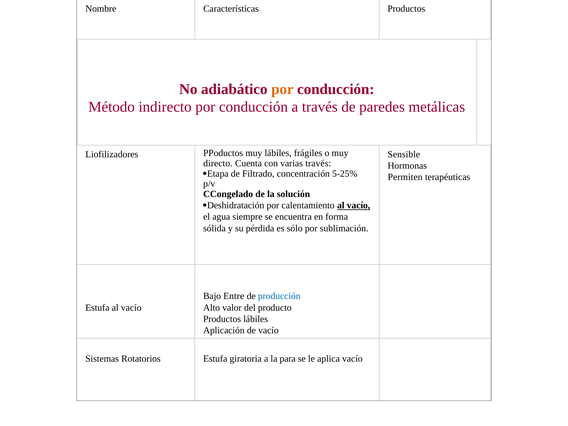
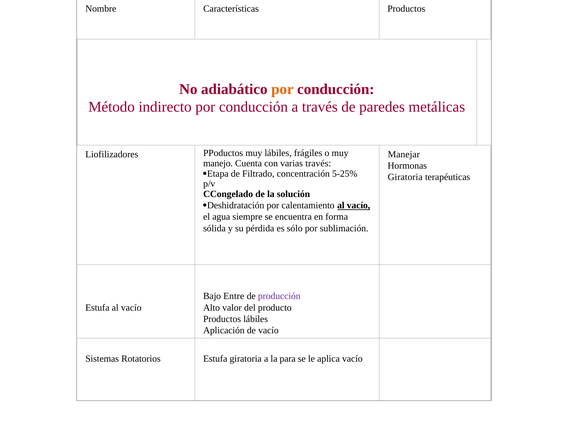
Sensible: Sensible -> Manejar (404, 154)
directo: directo -> manejo (218, 163)
Permiten: Permiten -> Giratoria (405, 177)
producción colour: blue -> purple (279, 296)
